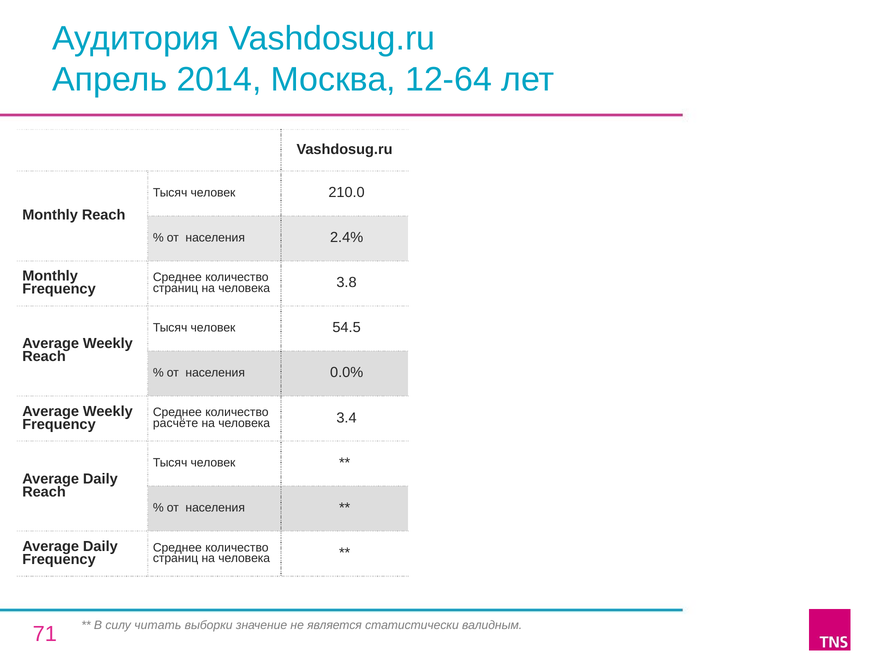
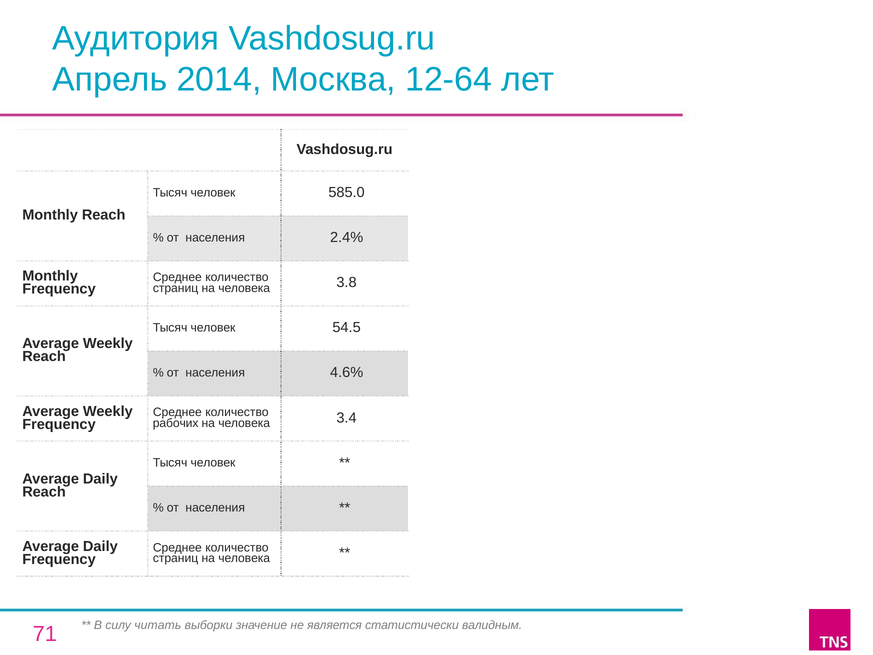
210.0: 210.0 -> 585.0 (347, 192)
0.0%: 0.0% -> 4.6% (347, 373)
расчёте: расчёте -> рабочих (176, 423)
